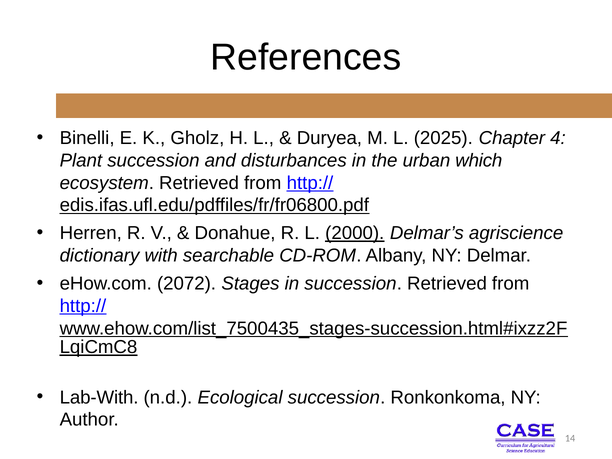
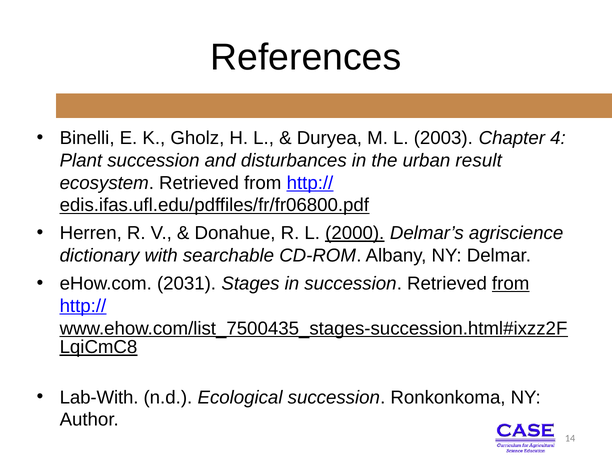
2025: 2025 -> 2003 (443, 138)
which: which -> result (479, 160)
2072: 2072 -> 2031 (187, 283)
from underline: none -> present (511, 283)
